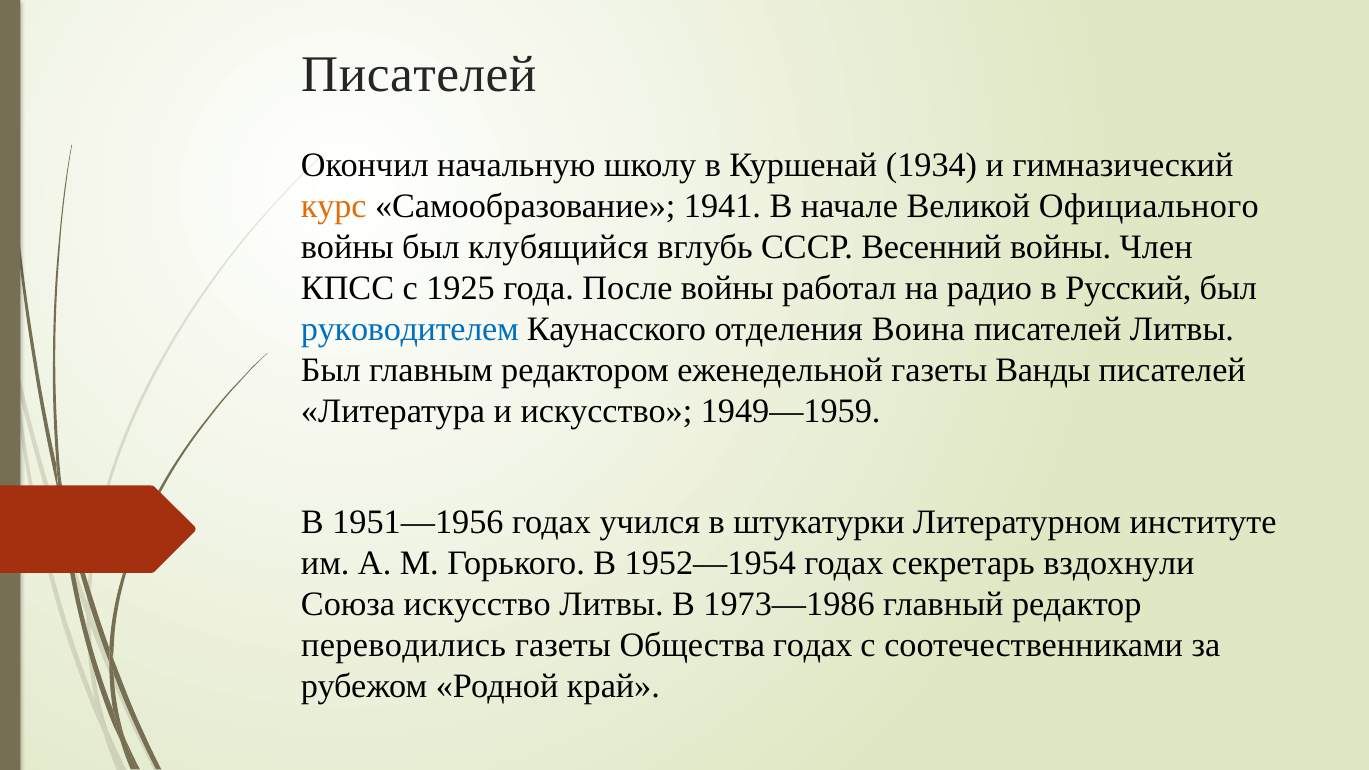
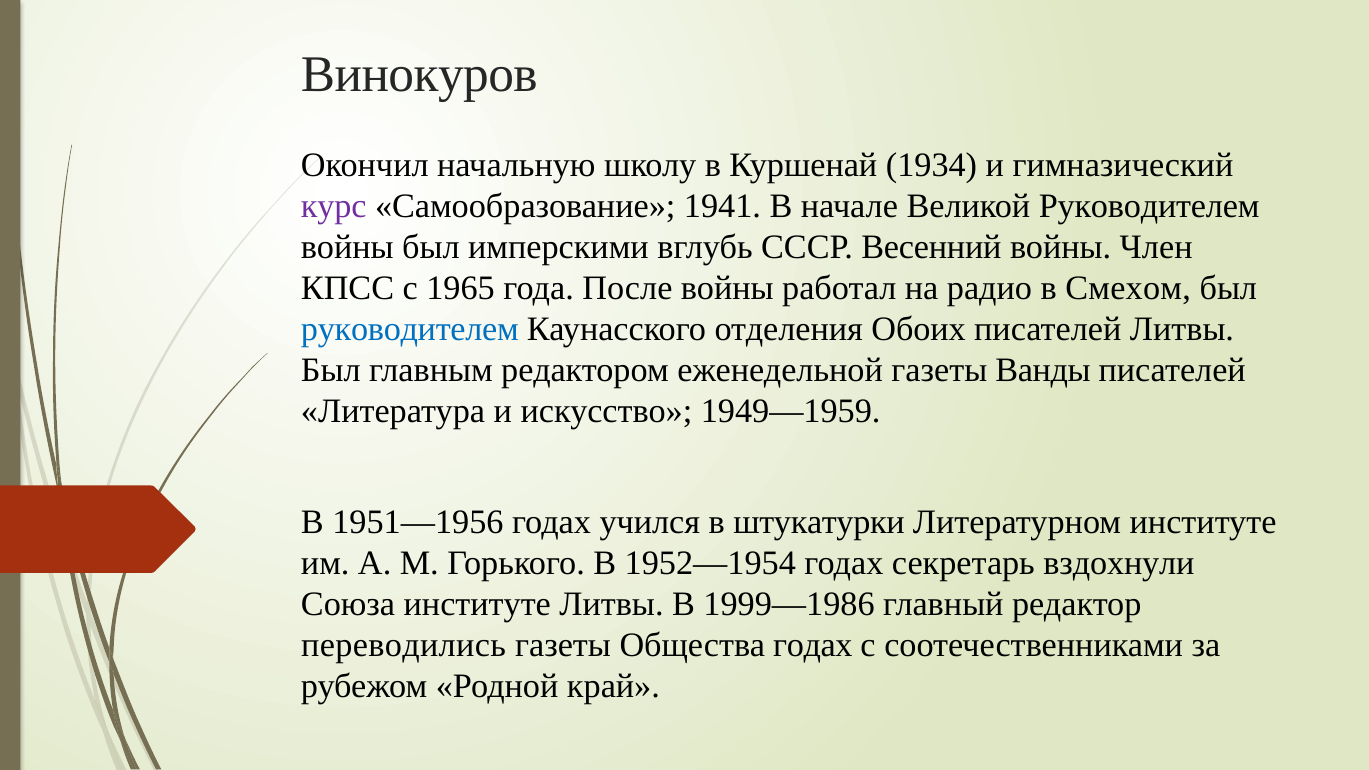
Писателей: Писателей -> Винокуров (419, 74)
курс colour: orange -> purple (334, 206)
Великой Официального: Официального -> Руководителем (1149, 206)
клубящийся: клубящийся -> имперскими (558, 247)
1925: 1925 -> 1965 (461, 288)
Русский: Русский -> Смехом (1128, 288)
Воина: Воина -> Обоих (919, 329)
Союза искусство: искусство -> институте (477, 604)
1973—1986: 1973—1986 -> 1999—1986 (789, 604)
